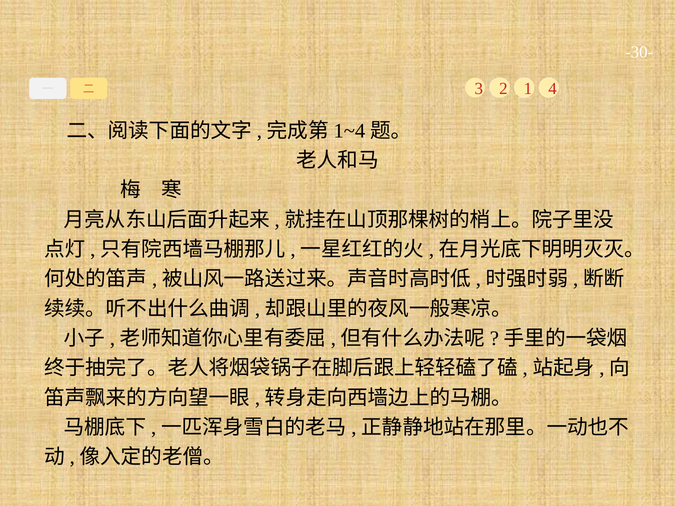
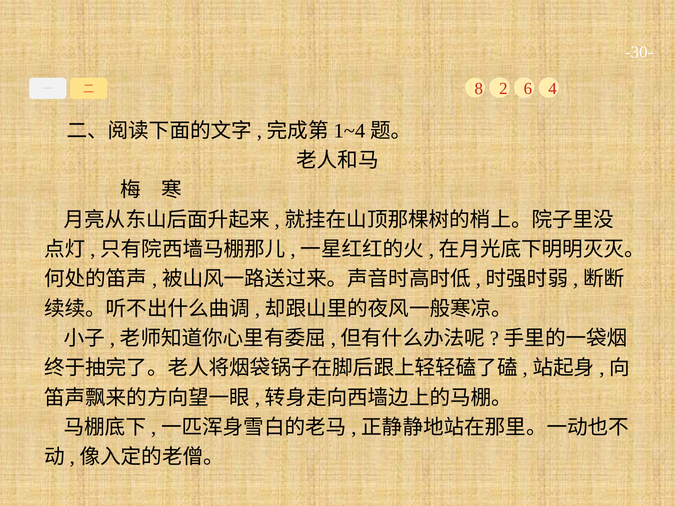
3: 3 -> 8 (479, 89)
1: 1 -> 6 (528, 89)
